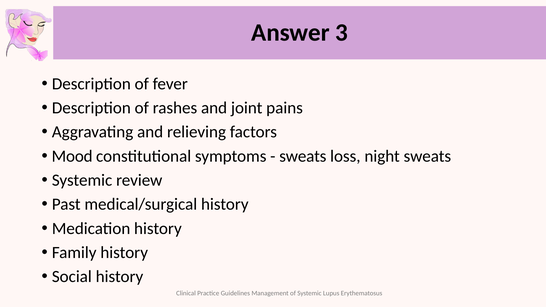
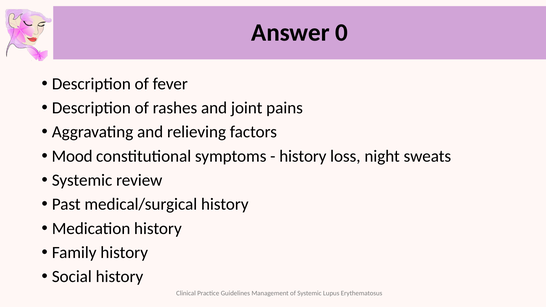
3: 3 -> 0 (342, 33)
sweats: sweats -> history (303, 156)
